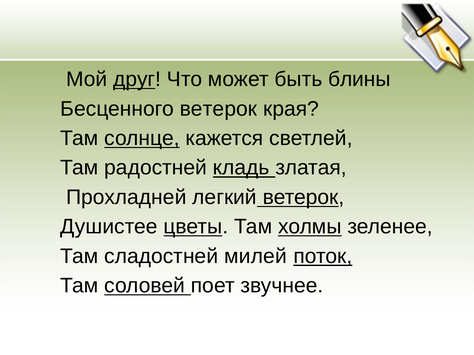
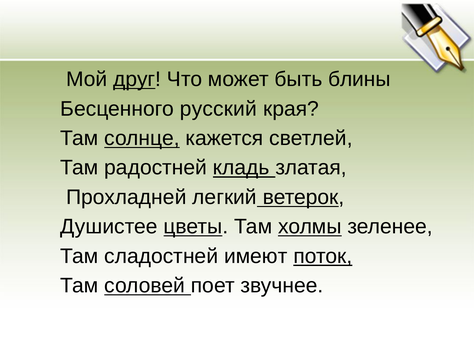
Бесценного ветерок: ветерок -> русский (218, 109)
милей: милей -> имеют (256, 256)
